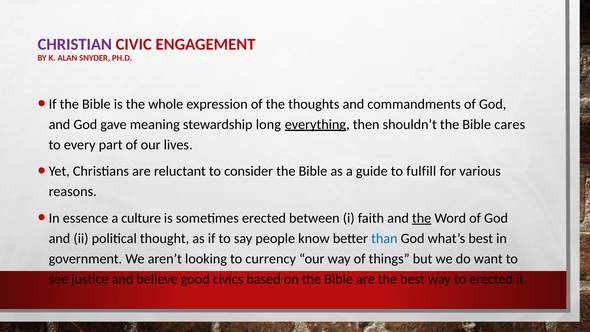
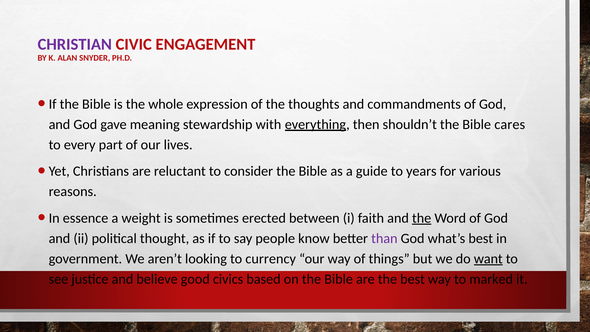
long: long -> with (268, 124)
fulfill: fulfill -> years (421, 171)
culture: culture -> weight (141, 218)
than colour: blue -> purple (384, 238)
want underline: none -> present (488, 259)
to erected: erected -> marked (491, 279)
